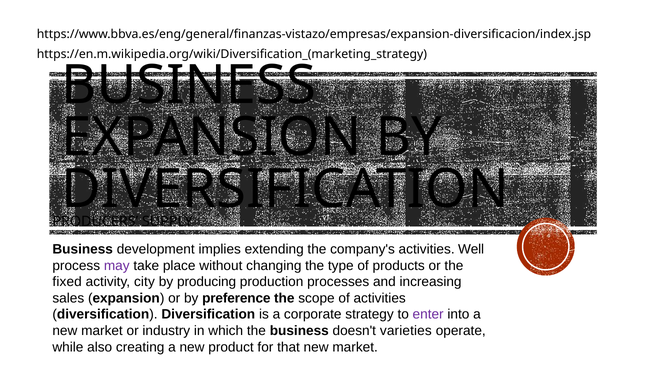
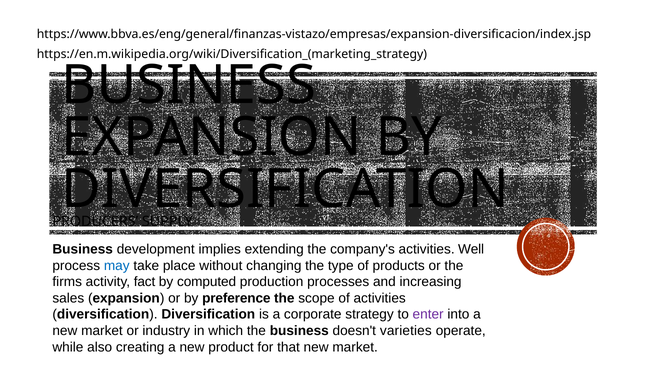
may colour: purple -> blue (117, 266)
fixed: fixed -> firms (67, 282)
city: city -> fact (145, 282)
producing: producing -> computed (207, 282)
